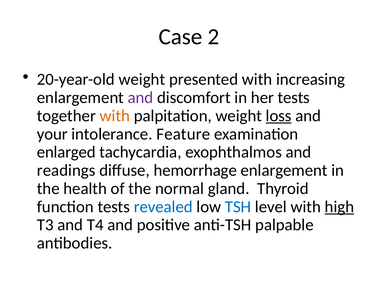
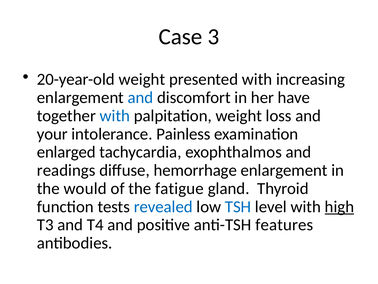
2: 2 -> 3 (213, 37)
and colour: purple -> blue (140, 97)
her tests: tests -> have (294, 97)
with colour: orange -> blue (115, 116)
loss underline: present -> none (279, 116)
Feature: Feature -> Painless (183, 134)
health: health -> would (85, 188)
normal: normal -> fatigue (179, 188)
palpable: palpable -> features (284, 225)
